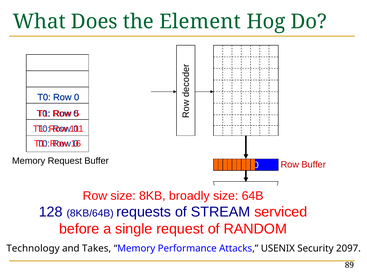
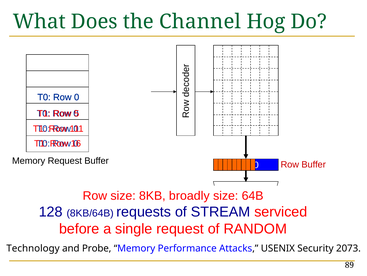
Element: Element -> Channel (200, 22)
Takes: Takes -> Probe (97, 248)
2097: 2097 -> 2073 (348, 248)
